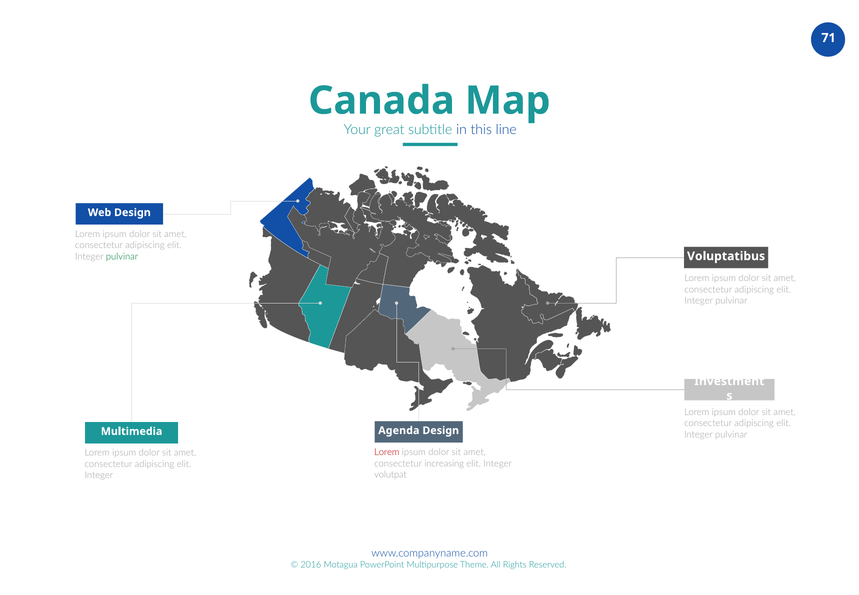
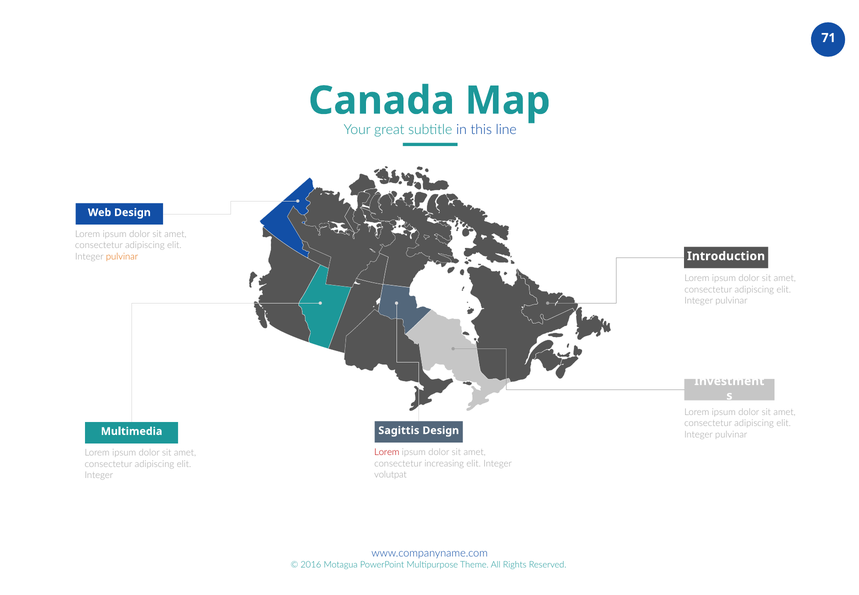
pulvinar colour: green -> orange (122, 256)
Voluptatibus: Voluptatibus -> Introduction (726, 256)
Agenda: Agenda -> Sagittis (399, 430)
